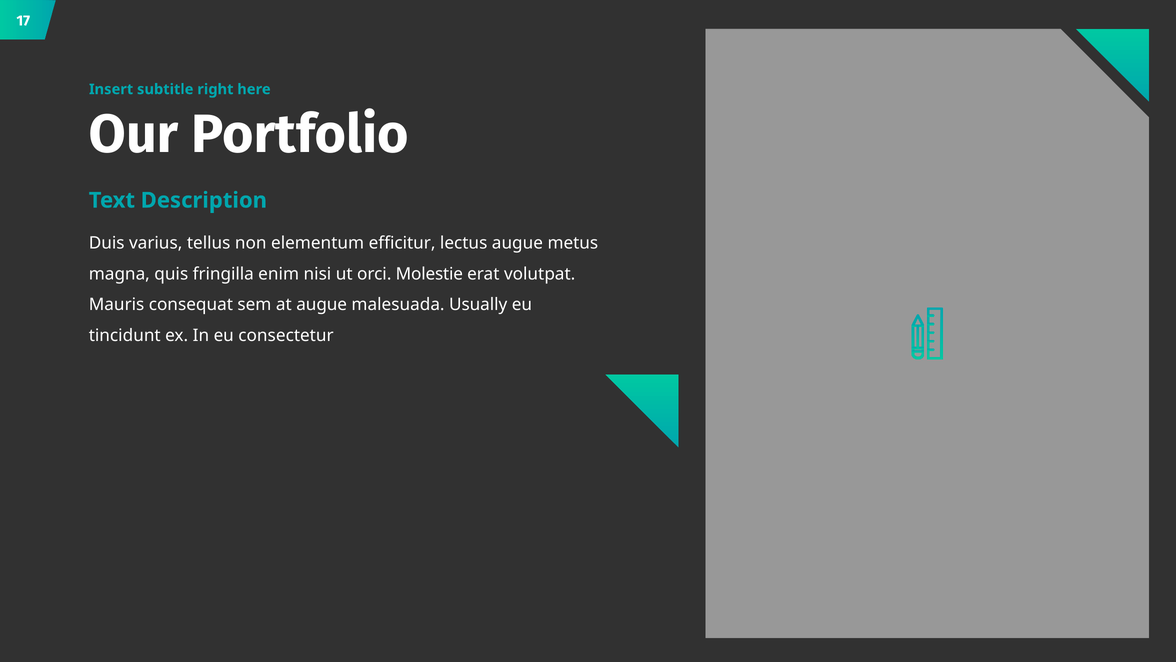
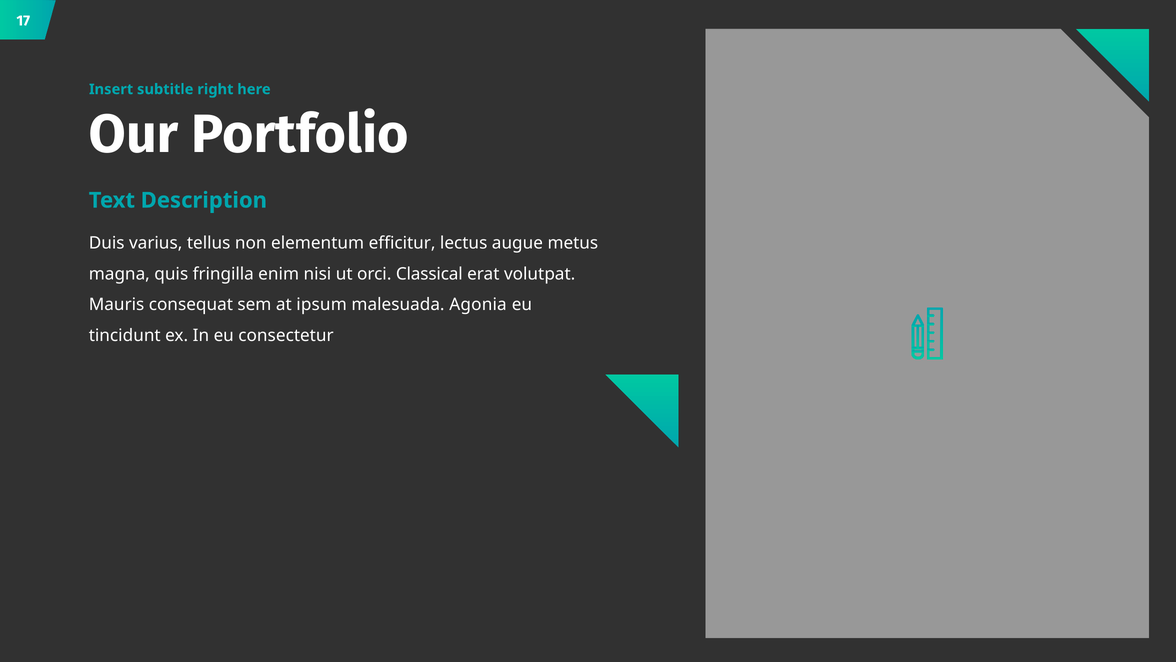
Molestie: Molestie -> Classical (429, 274)
at augue: augue -> ipsum (322, 305)
Usually: Usually -> Agonia (478, 305)
